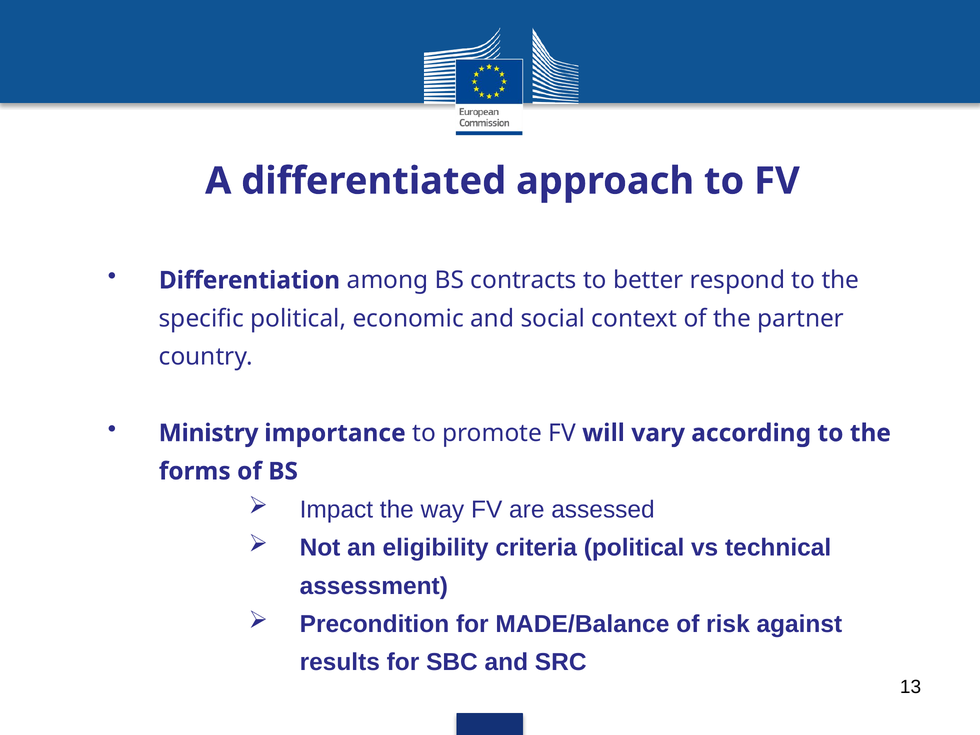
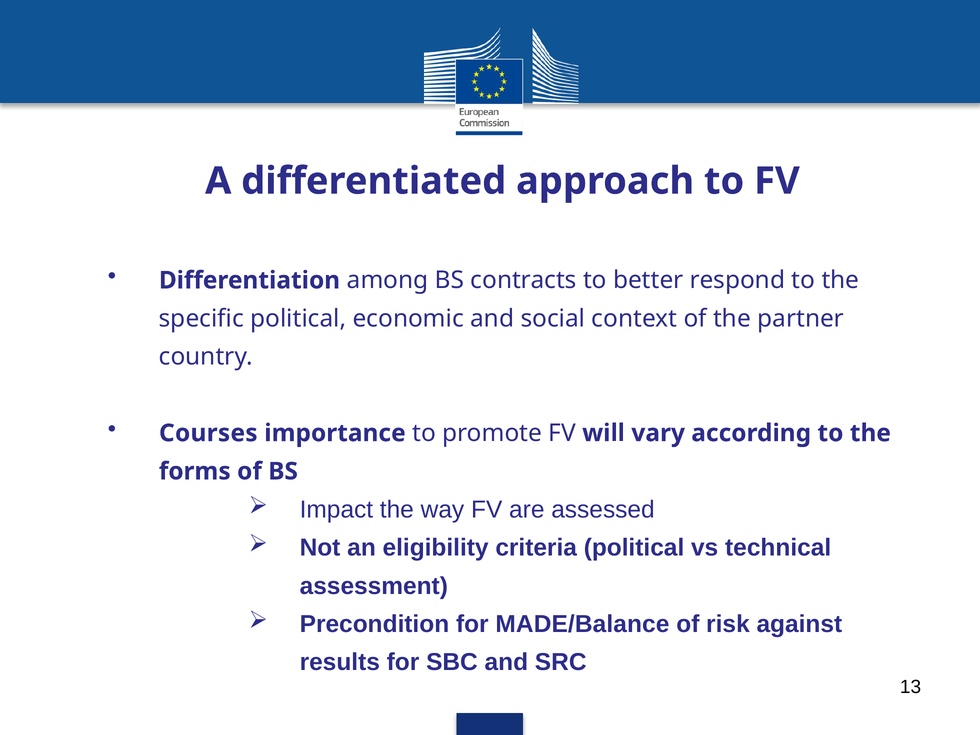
Ministry: Ministry -> Courses (208, 433)
